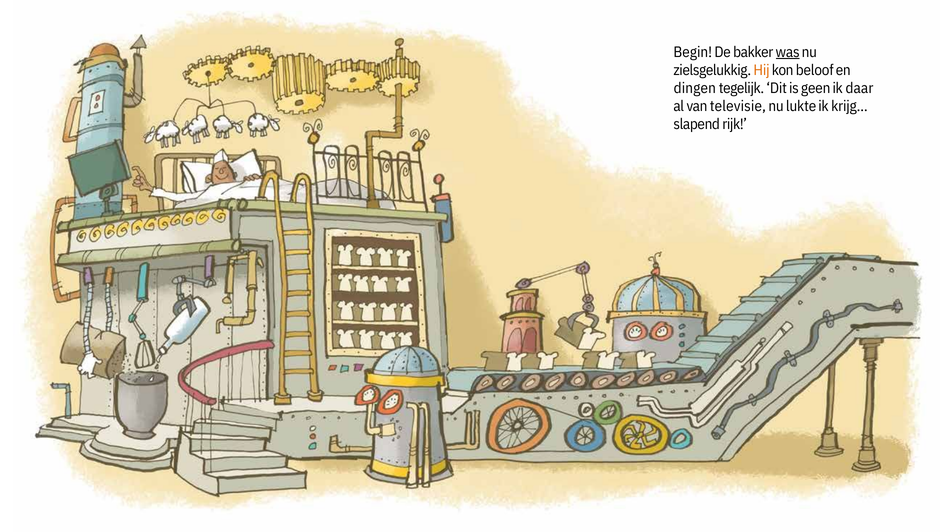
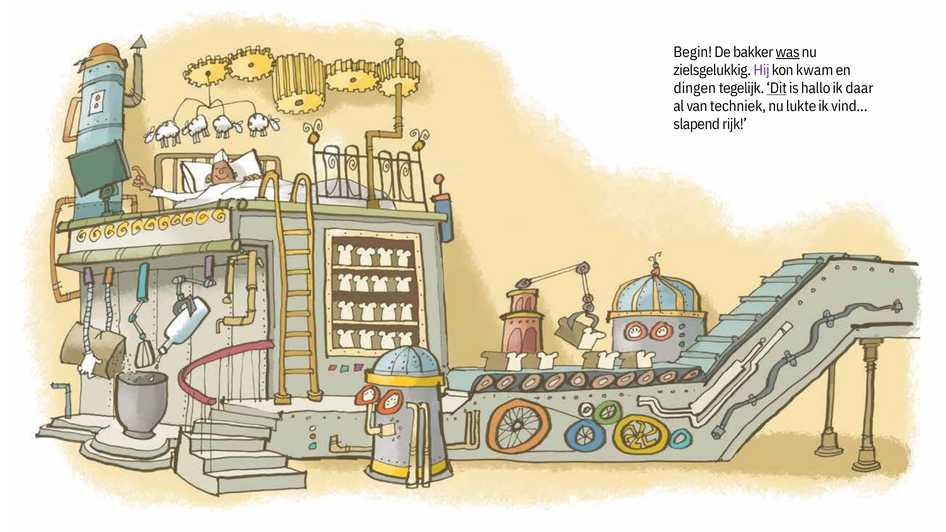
Hij colour: orange -> purple (762, 70)
beloof: beloof -> kwam (815, 70)
Dit underline: none -> present (777, 88)
geen: geen -> hallo (816, 88)
televisie: televisie -> techniek (738, 106)
krijg…: krijg… -> vind… (849, 106)
